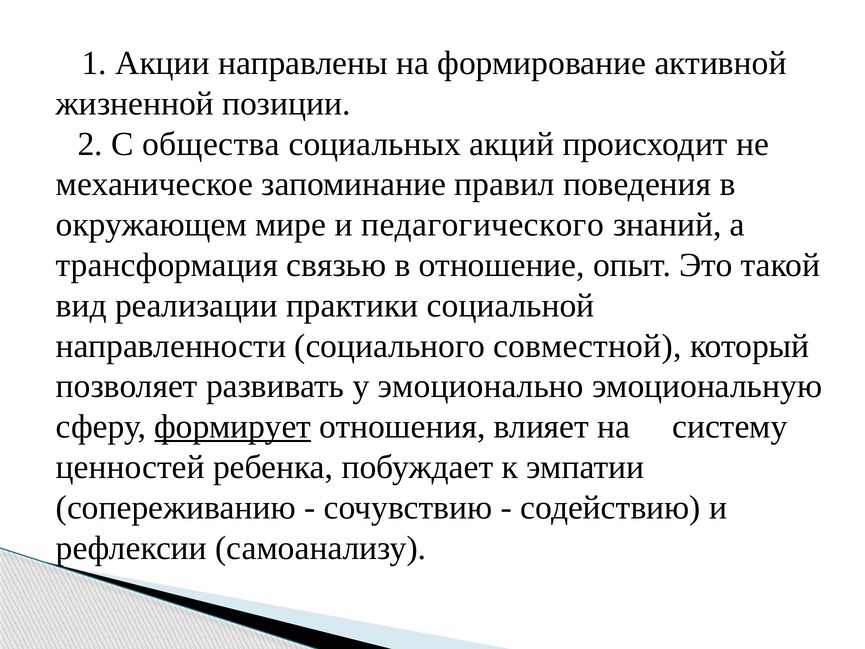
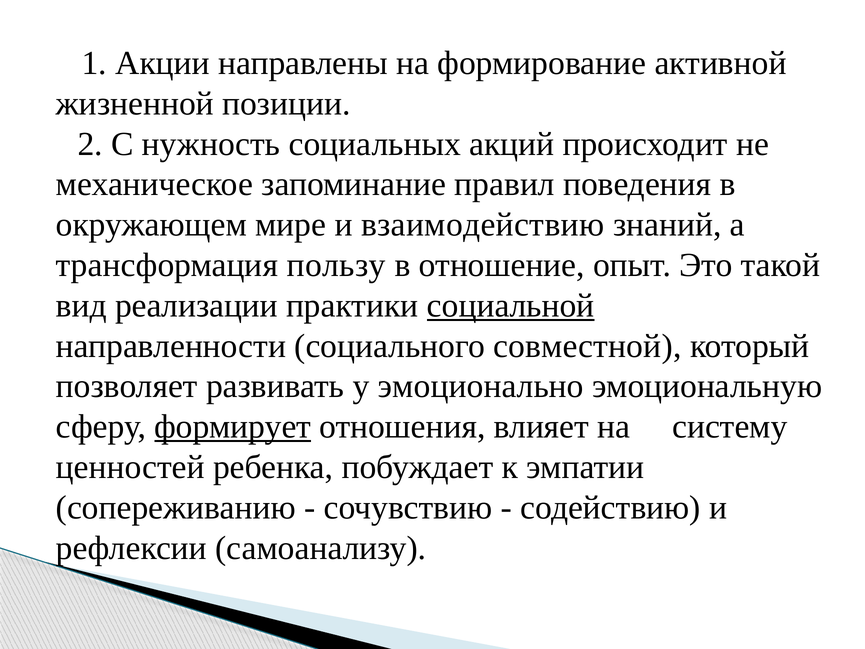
общества: общества -> нужность (211, 144)
педагогического: педагогического -> взаимодействию (483, 225)
связью: связью -> пользу (336, 265)
социальной underline: none -> present (511, 305)
